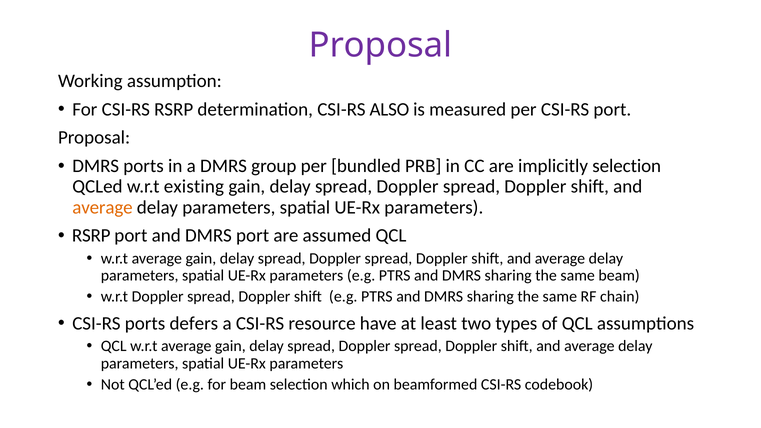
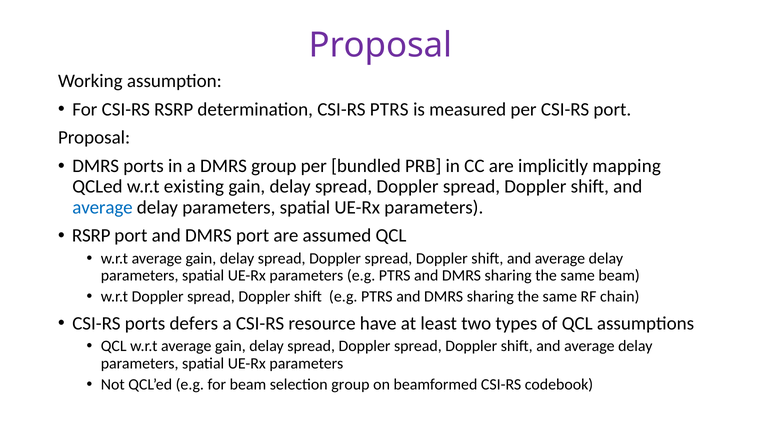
CSI-RS ALSO: ALSO -> PTRS (389, 109)
implicitly selection: selection -> mapping (627, 166)
average colour: orange -> blue (102, 207)
selection which: which -> group (350, 384)
